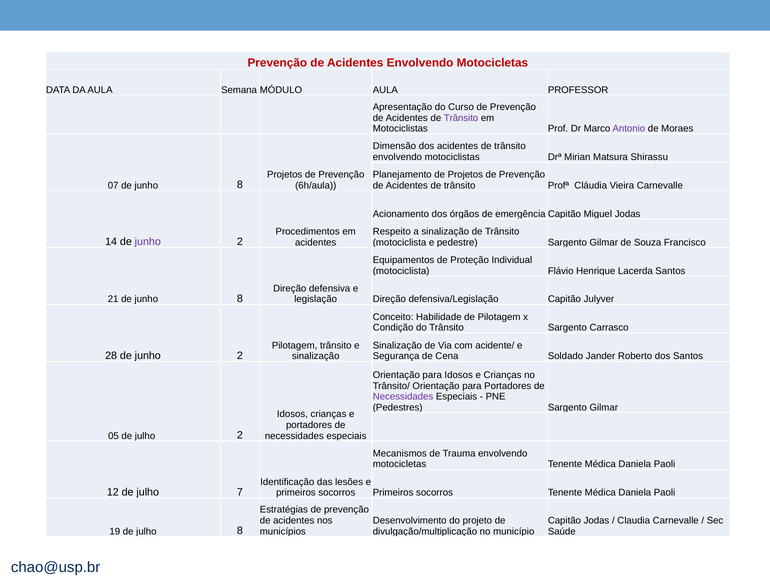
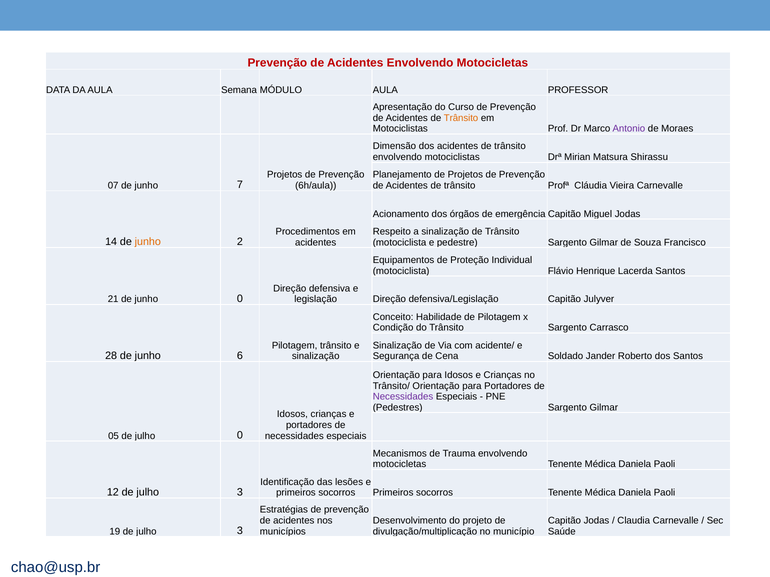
Trânsito colour: purple -> orange (461, 118)
07 de junho 8: 8 -> 7 (240, 185)
junho colour: purple -> orange (148, 242)
21 de junho 8: 8 -> 0 (240, 299)
28 de junho 2: 2 -> 6 (240, 356)
julho 2: 2 -> 0 (240, 436)
12 de julho 7: 7 -> 3 (240, 493)
19 de julho 8: 8 -> 3 (240, 531)
